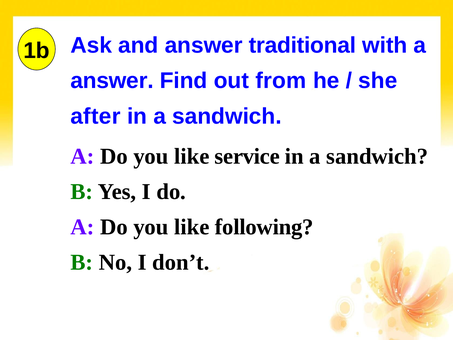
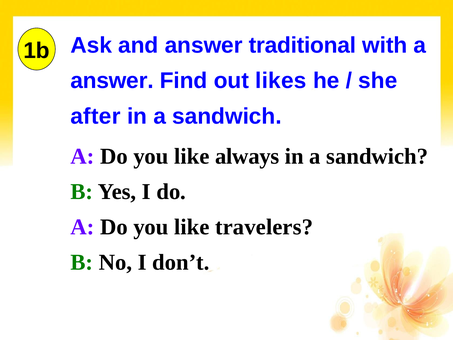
from: from -> likes (281, 81)
service: service -> always (247, 156)
following: following -> travelers (264, 227)
